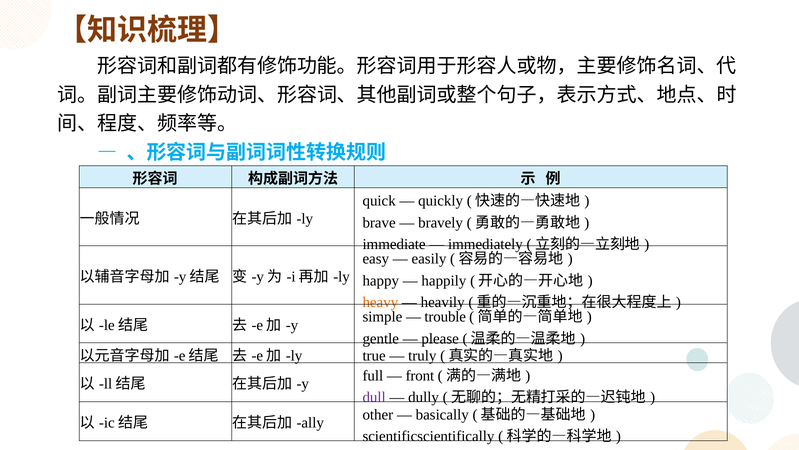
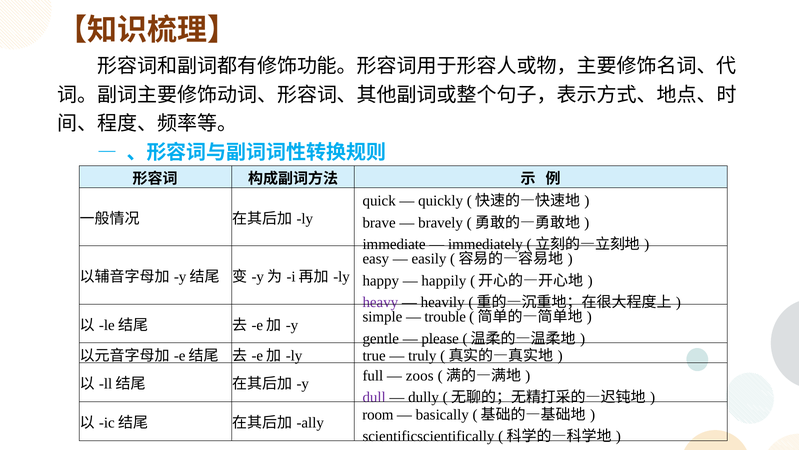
heavy colour: orange -> purple (380, 302)
front: front -> zoos (420, 375)
other: other -> room (378, 414)
